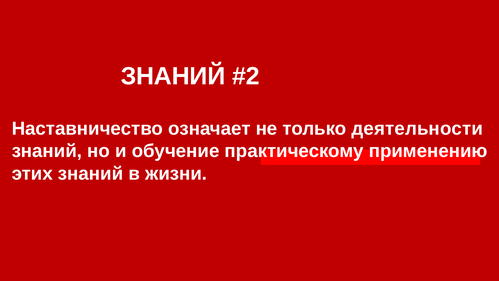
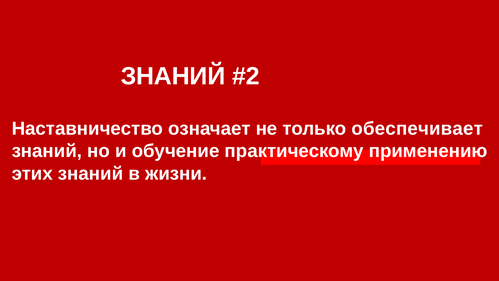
деятельности: деятельности -> обеспечивает (417, 128)
